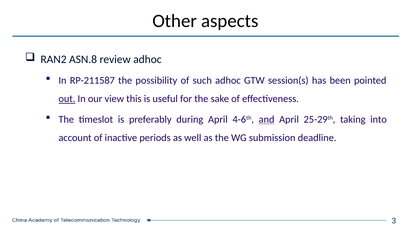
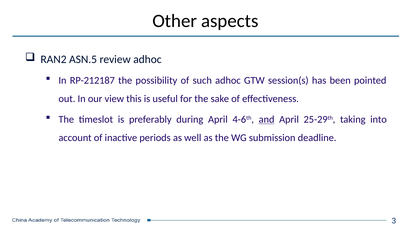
ASN.8: ASN.8 -> ASN.5 (83, 59)
RP-211587: RP-211587 -> RP-212187 (92, 80)
out underline: present -> none (67, 99)
